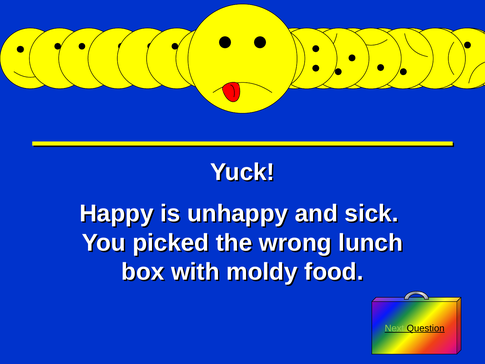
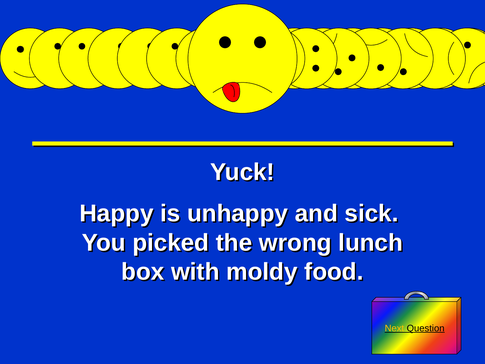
Next colour: light green -> yellow (394, 328)
